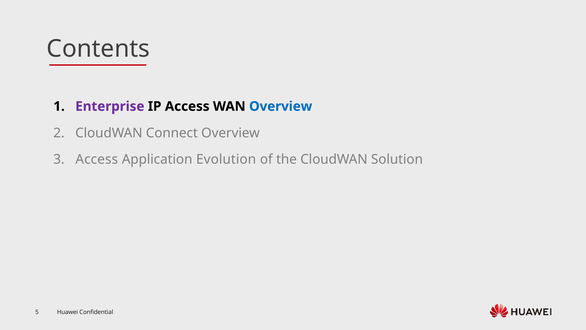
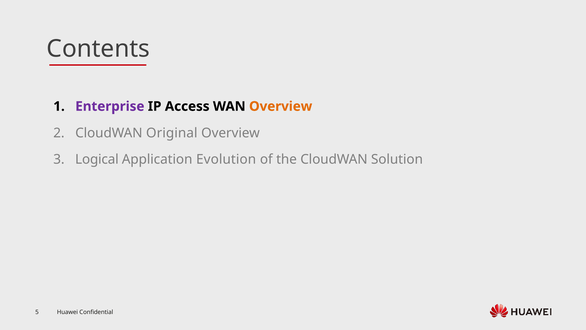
Overview colour: blue -> orange (281, 106)
Connect: Connect -> Original (172, 133)
Access: Access -> Logical (97, 159)
